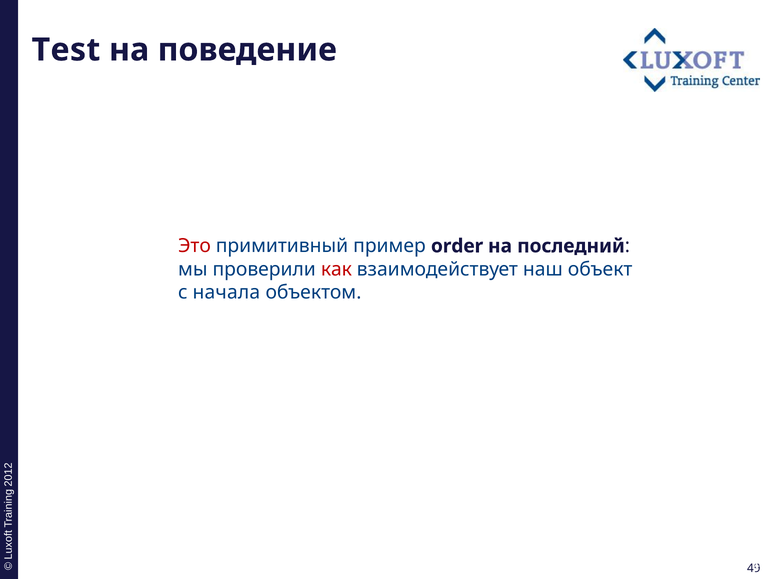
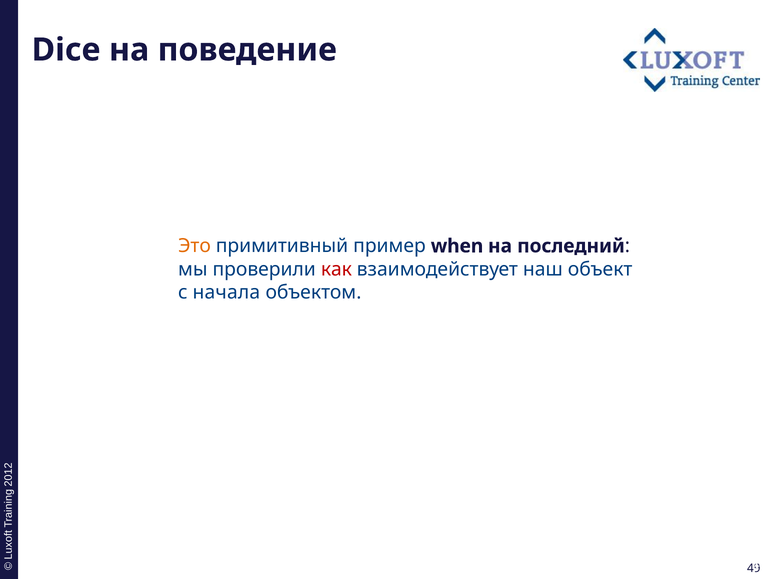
Test: Test -> Dice (66, 50)
Это colour: red -> orange (194, 246)
order: order -> when (457, 246)
